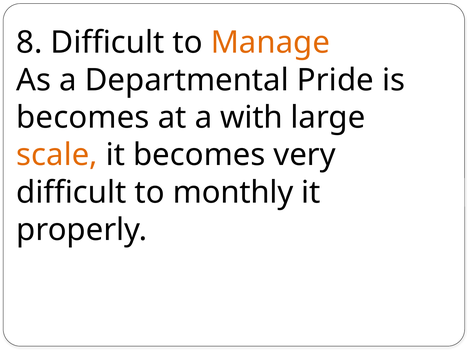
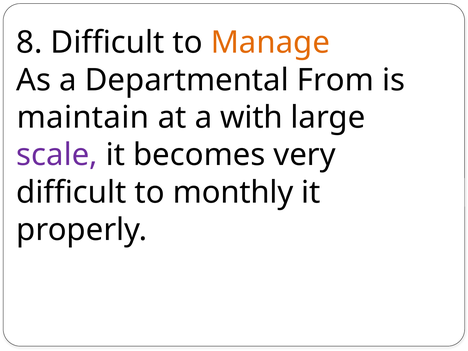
Pride: Pride -> From (335, 80)
becomes: becomes -> maintain (83, 118)
scale colour: orange -> purple (57, 155)
